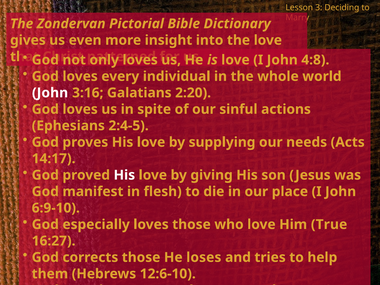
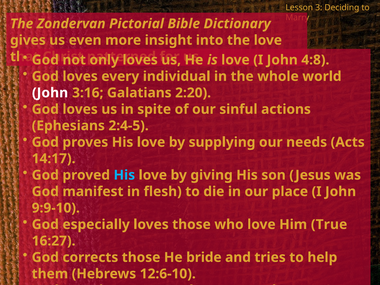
His colour: white -> light blue (124, 175)
6:9-10: 6:9-10 -> 9:9-10 (56, 208)
loses: loses -> bride (204, 257)
